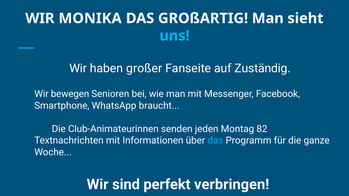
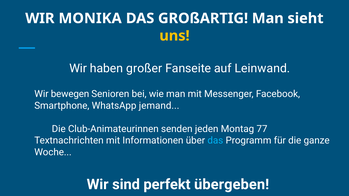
uns colour: light blue -> yellow (174, 36)
Zuständig: Zuständig -> Leinwand (262, 68)
braucht: braucht -> jemand (159, 106)
82: 82 -> 77 (262, 129)
verbringen: verbringen -> übergeben (232, 185)
